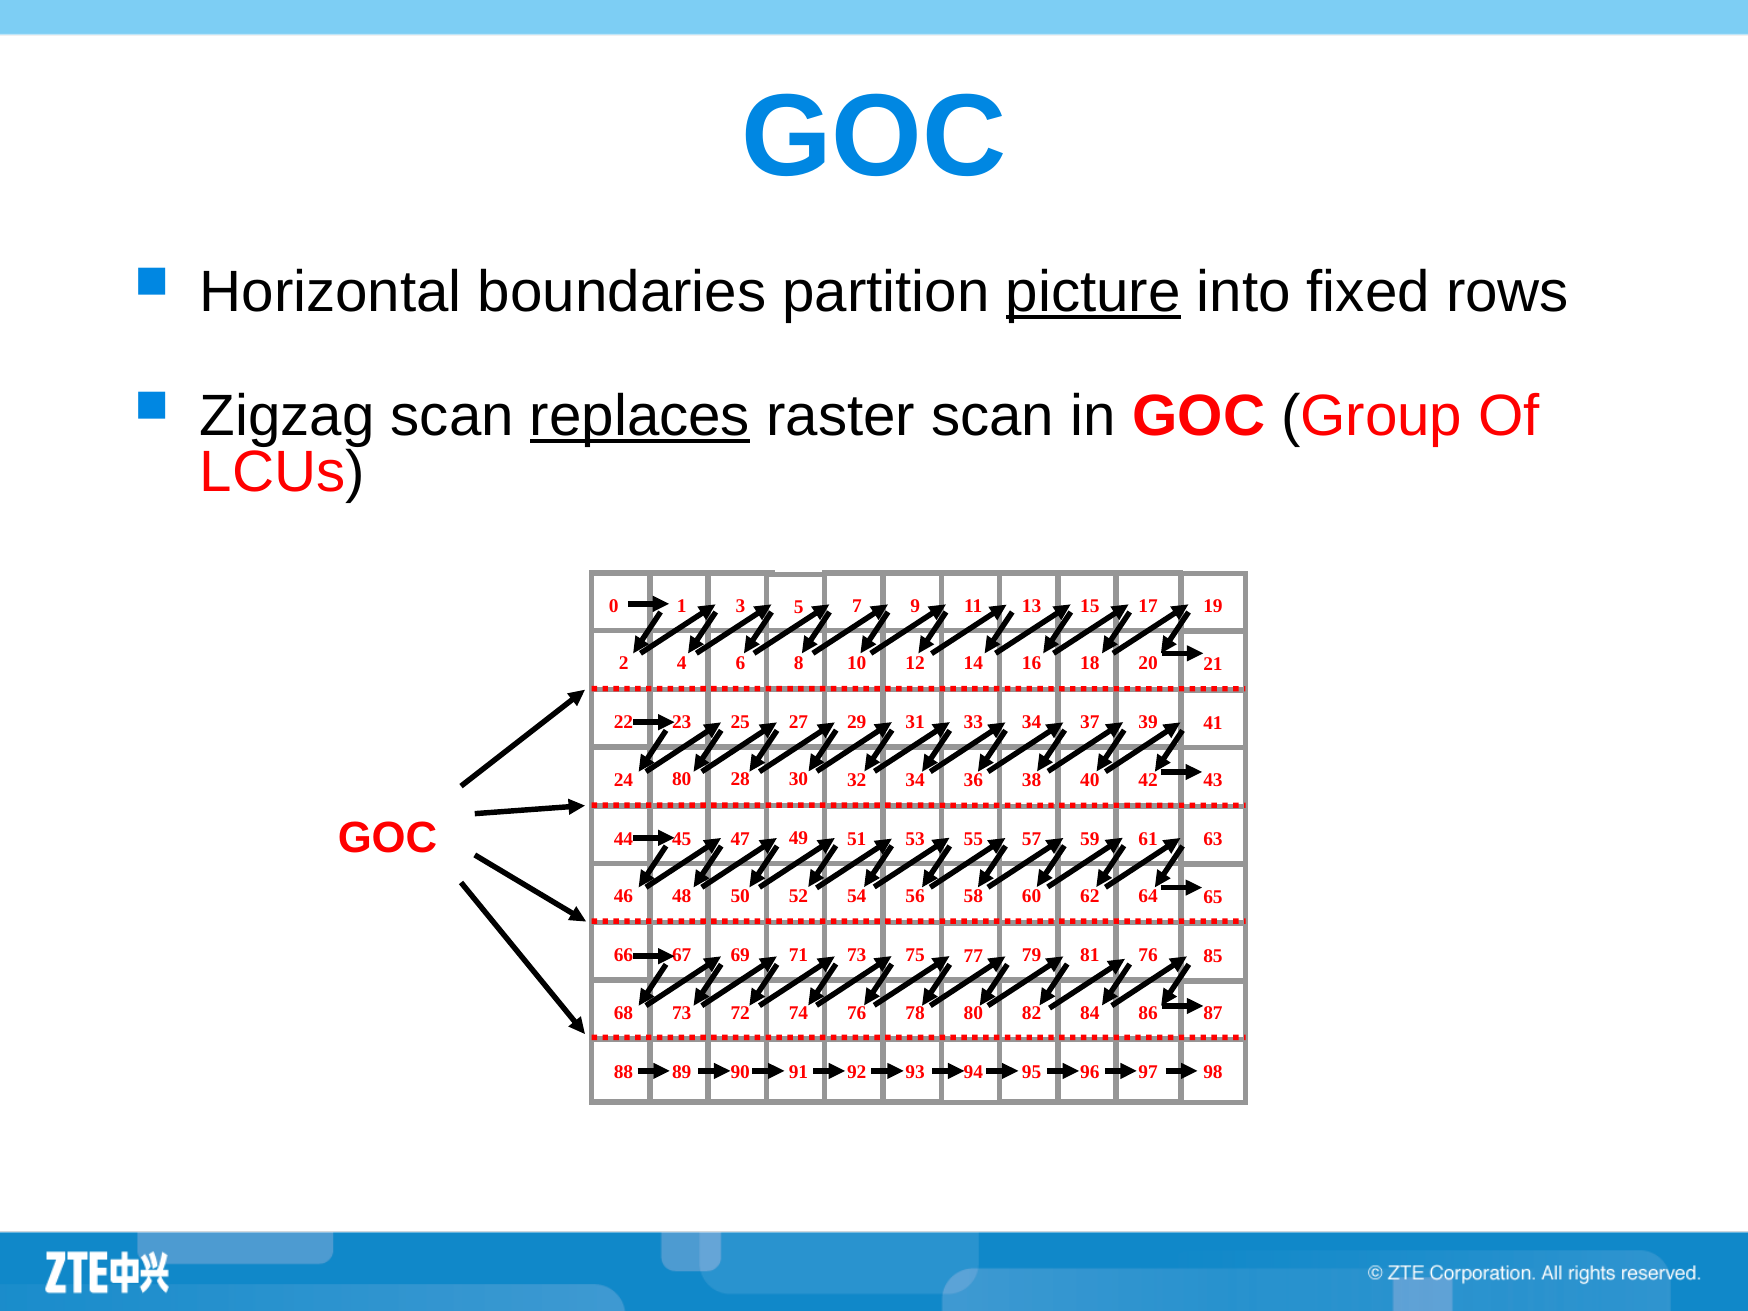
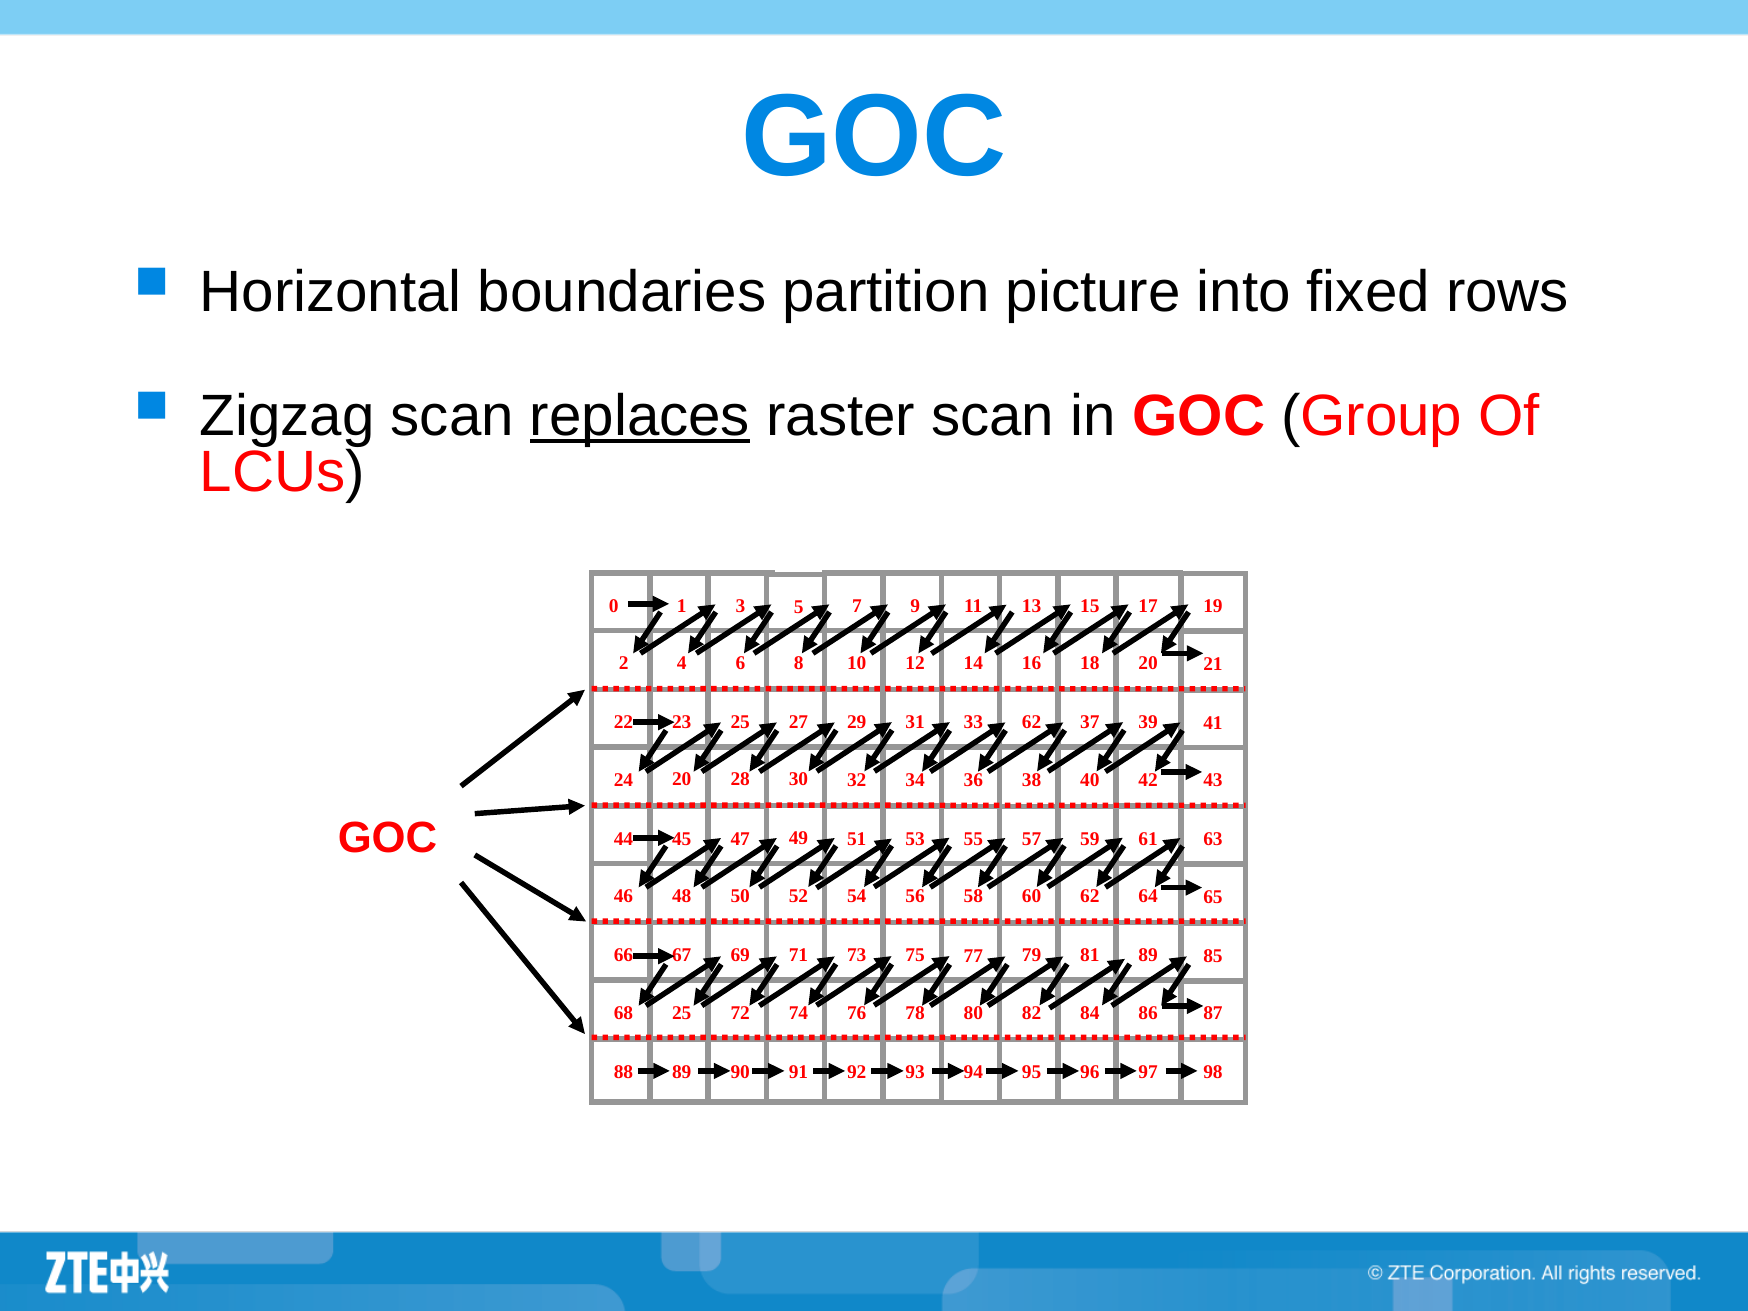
picture underline: present -> none (1093, 292)
33 34: 34 -> 62 (1032, 723)
24 80: 80 -> 20 (682, 780)
81 76: 76 -> 89 (1148, 955)
68 73: 73 -> 25 (682, 1013)
